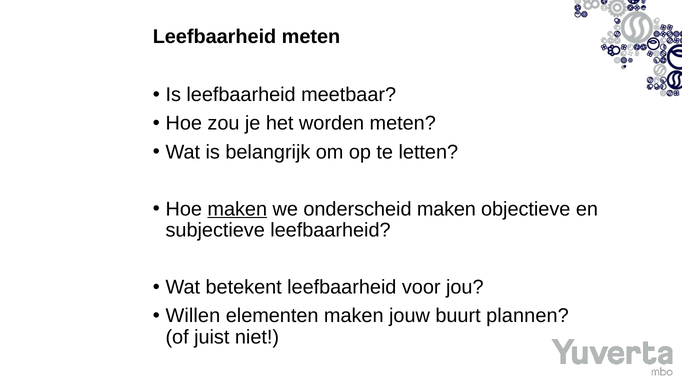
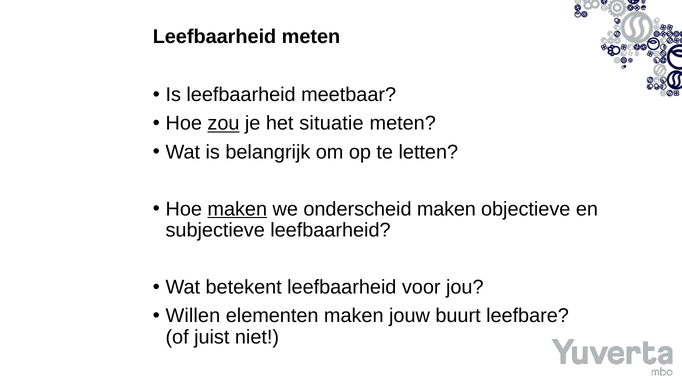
zou underline: none -> present (223, 124)
worden: worden -> situatie (331, 124)
plannen: plannen -> leefbare (528, 316)
